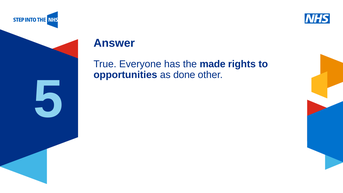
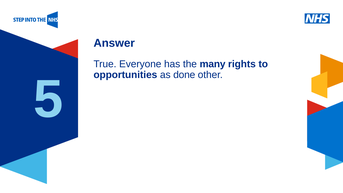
made: made -> many (213, 64)
